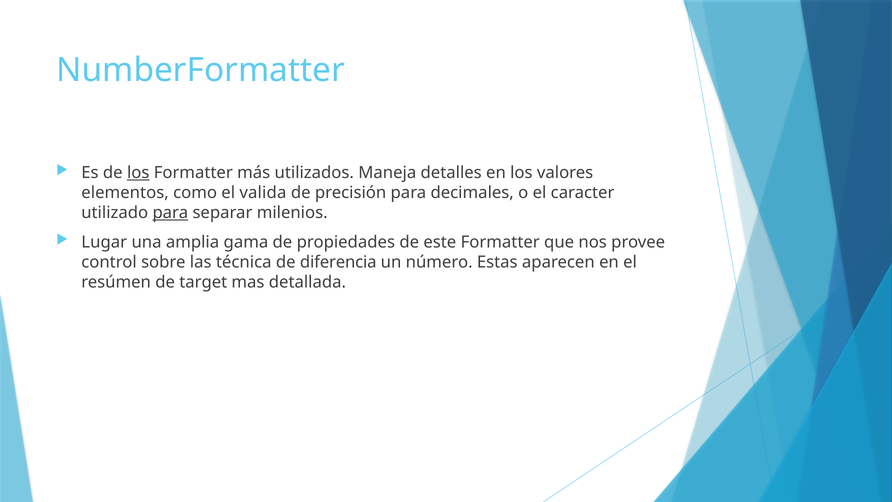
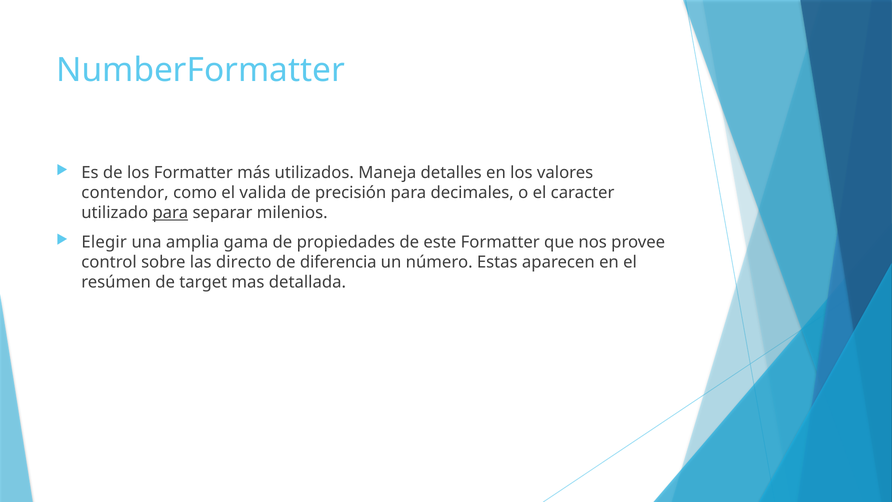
los underline: present -> none (138, 173)
elementos: elementos -> contendor (125, 193)
Lugar: Lugar -> Elegir (104, 242)
técnica: técnica -> directo (244, 262)
